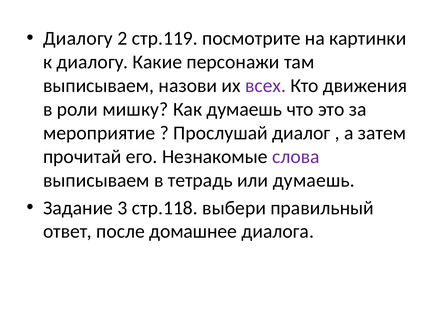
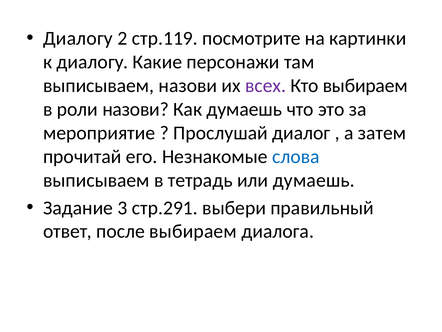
Кто движения: движения -> выбираем (365, 86)
роли мишку: мишку -> назови (136, 109)
слова colour: purple -> blue (296, 156)
стр.118: стр.118 -> стр.291 (165, 208)
после домашнее: домашнее -> выбираем (193, 231)
